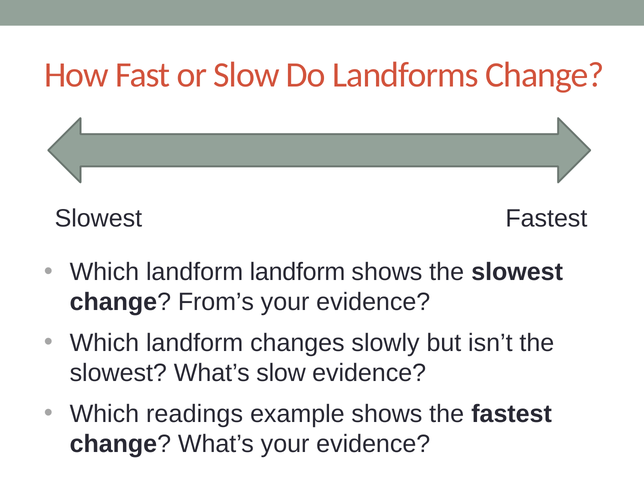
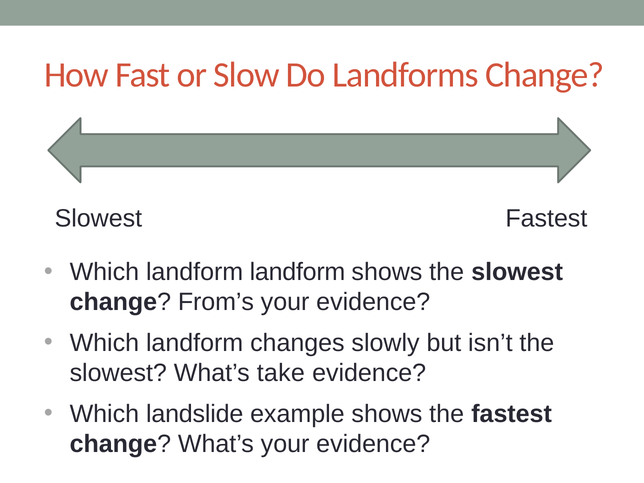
What’s slow: slow -> take (281, 373)
readings: readings -> landslide (195, 414)
